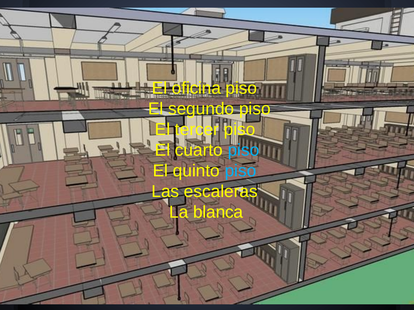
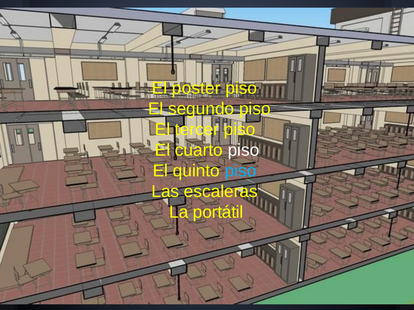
oficina: oficina -> poster (196, 88)
piso colour: light blue -> white (243, 150)
blanca: blanca -> portátil (218, 212)
